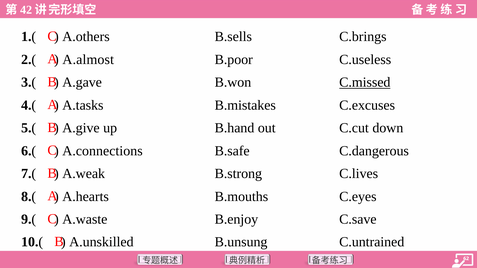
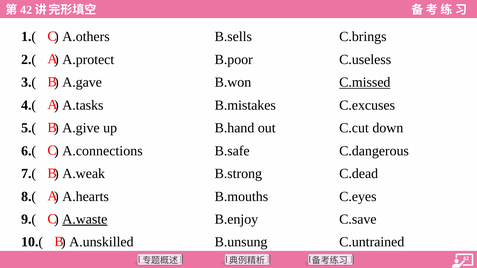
A.almost: A.almost -> A.protect (88, 60)
C.lives: C.lives -> C.dead (359, 174)
A.waste underline: none -> present (85, 220)
